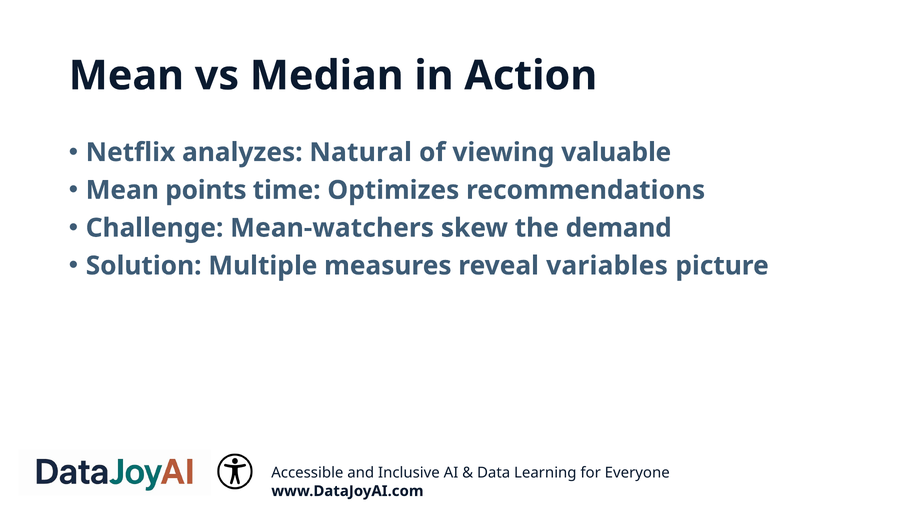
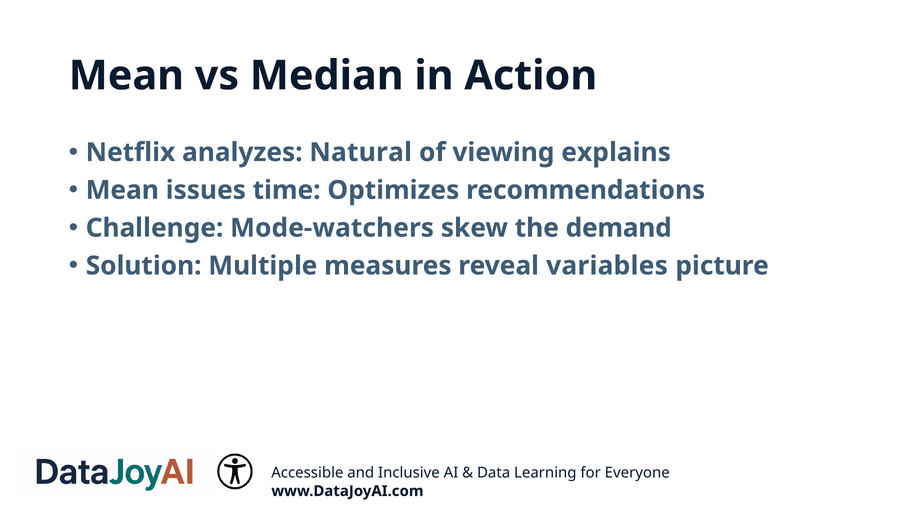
valuable: valuable -> explains (616, 153)
points: points -> issues (206, 190)
Mean-watchers: Mean-watchers -> Mode-watchers (332, 228)
